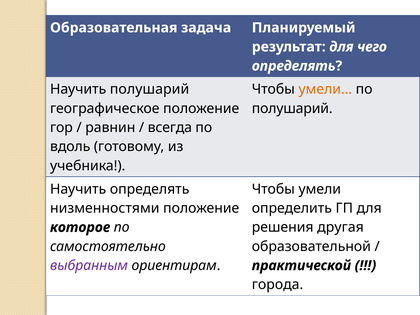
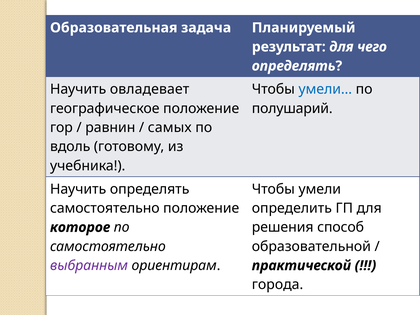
Научить полушарий: полушарий -> овладевает (150, 89)
умели… colour: orange -> blue (325, 89)
всегда: всегда -> самых (170, 128)
низменностями: низменностями -> самостоятельно (105, 208)
другая: другая -> способ (341, 227)
